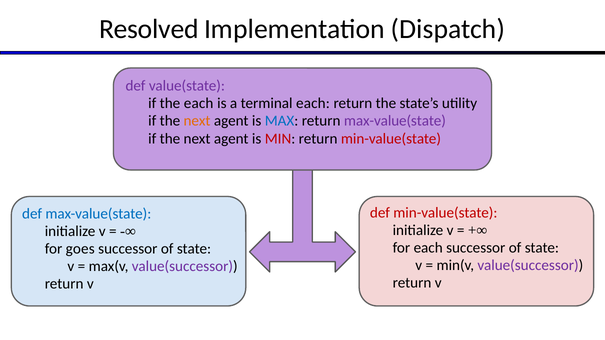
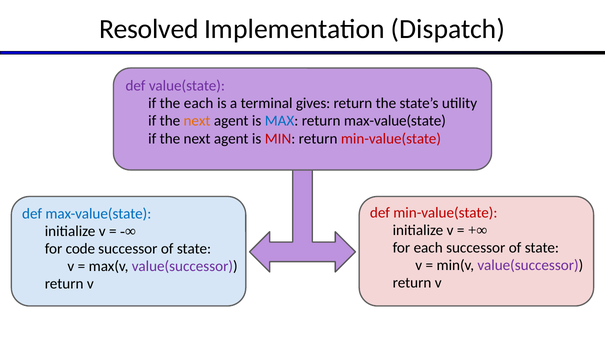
terminal each: each -> gives (313, 104)
max-value(state colour: purple -> black (395, 121)
goes: goes -> code (80, 249)
